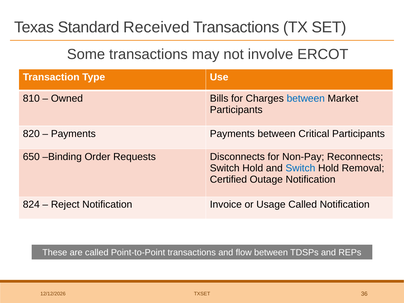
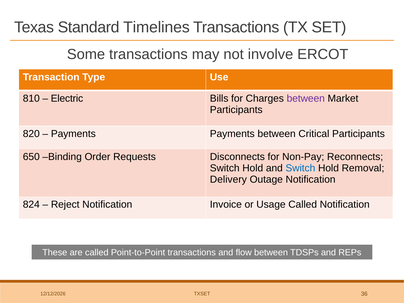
Received: Received -> Timelines (156, 27)
Owned: Owned -> Electric (67, 98)
between colour: blue -> purple (306, 98)
Certified: Certified -> Delivery (228, 179)
